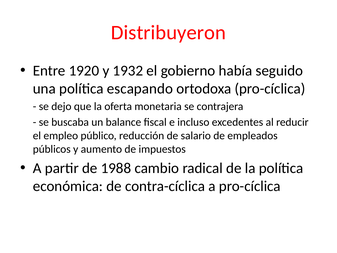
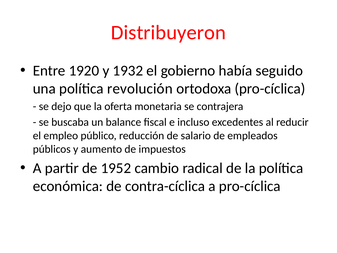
escapando: escapando -> revolución (140, 89)
1988: 1988 -> 1952 (116, 168)
